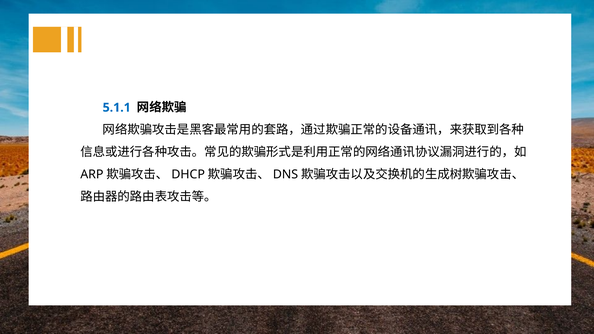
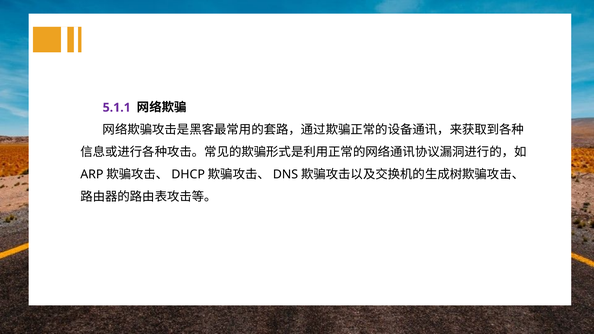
5.1.1 colour: blue -> purple (117, 108)
